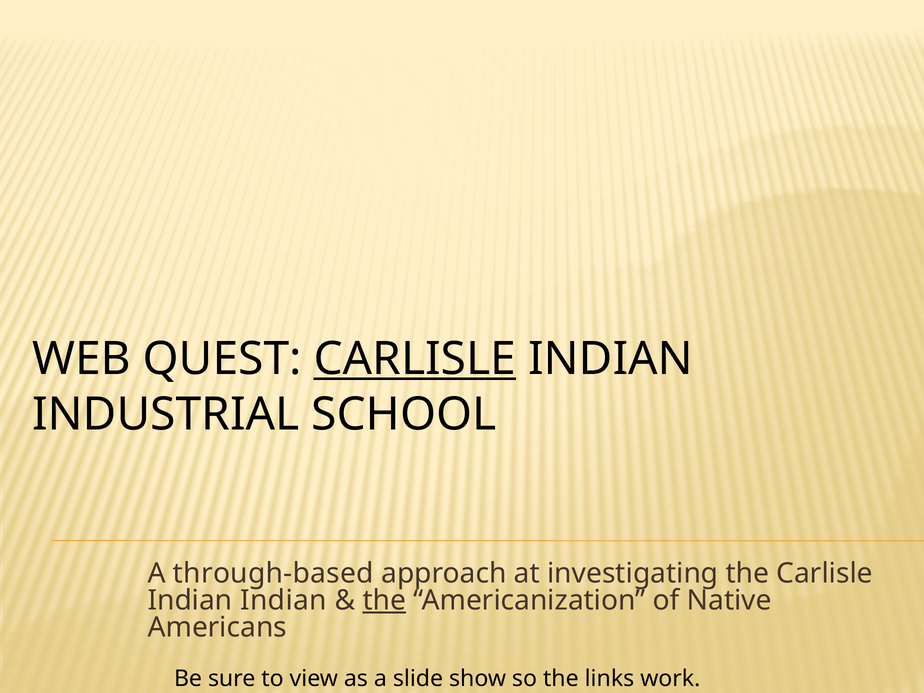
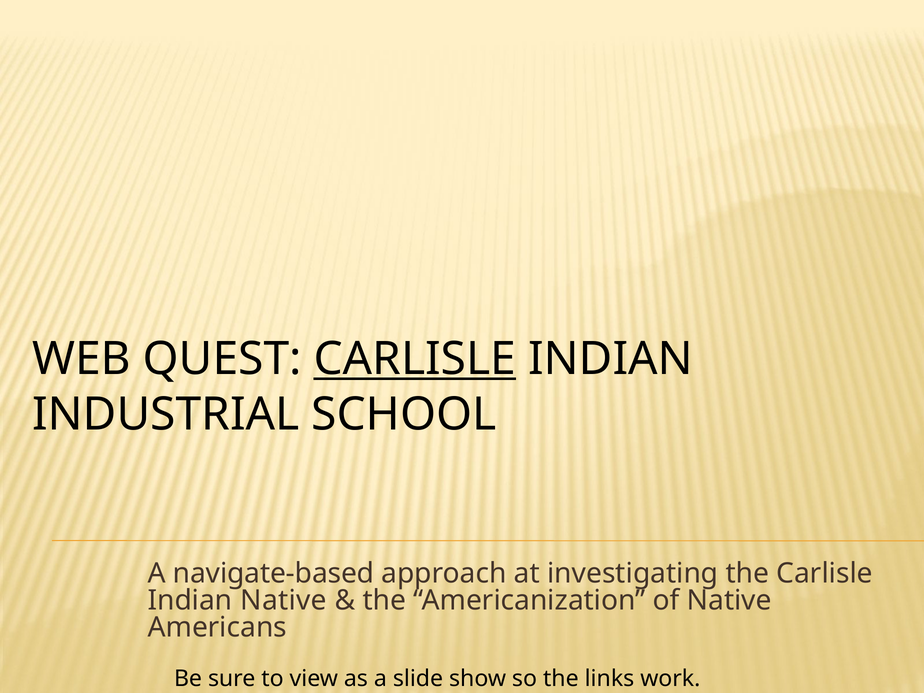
through-based: through-based -> navigate-based (274, 573)
Indian Indian: Indian -> Native (283, 600)
the underline: present -> none (384, 600)
